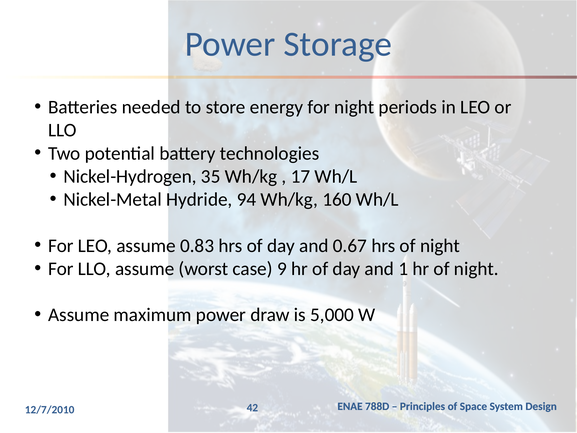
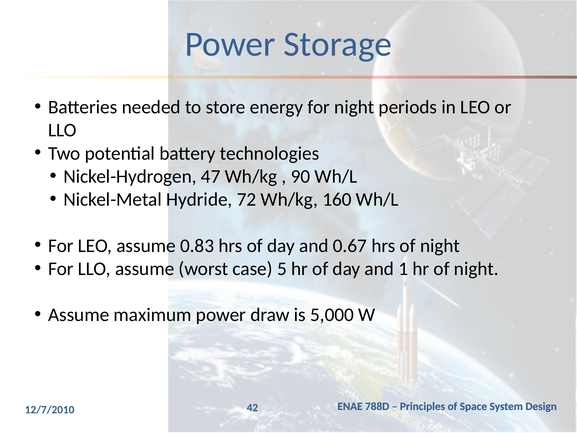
35: 35 -> 47 (211, 176)
17: 17 -> 90 (300, 176)
94: 94 -> 72 (247, 199)
9: 9 -> 5 (282, 269)
